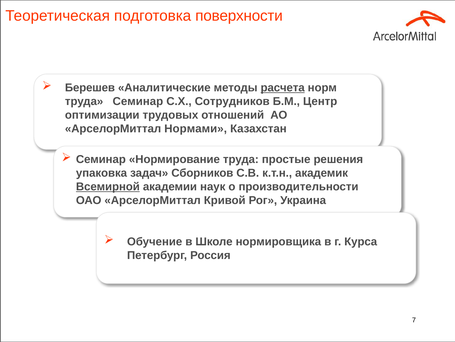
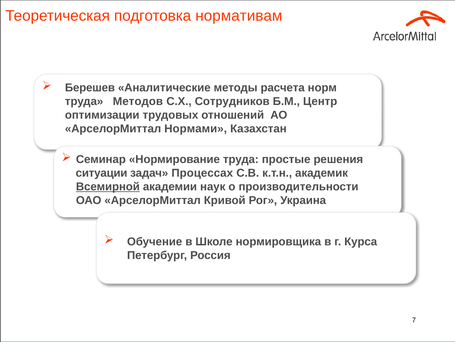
поверхности: поверхности -> нормативам (239, 16)
расчета underline: present -> none (283, 87)
труда Семинар: Семинар -> Методов (138, 101)
упаковка: упаковка -> ситуации (102, 173)
Сборников: Сборников -> Процессах (202, 173)
